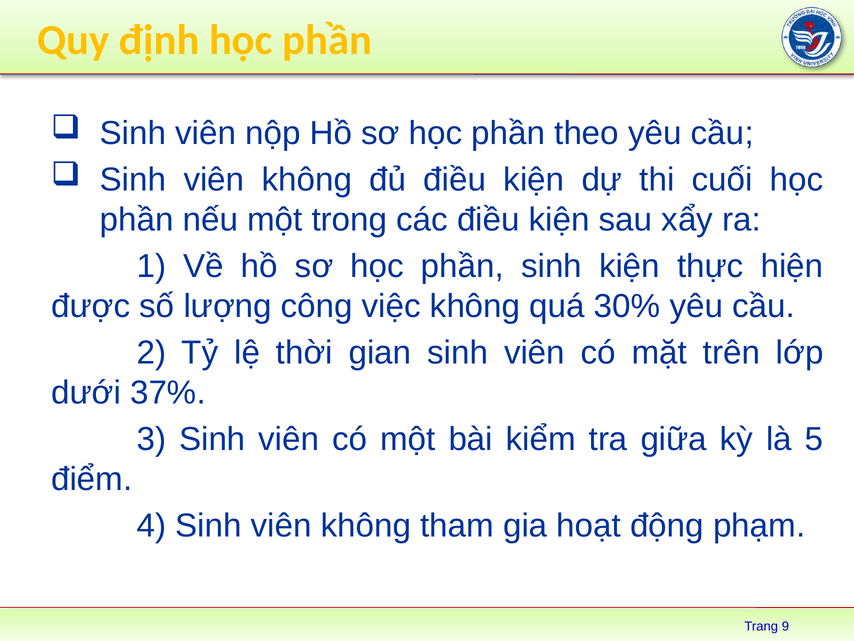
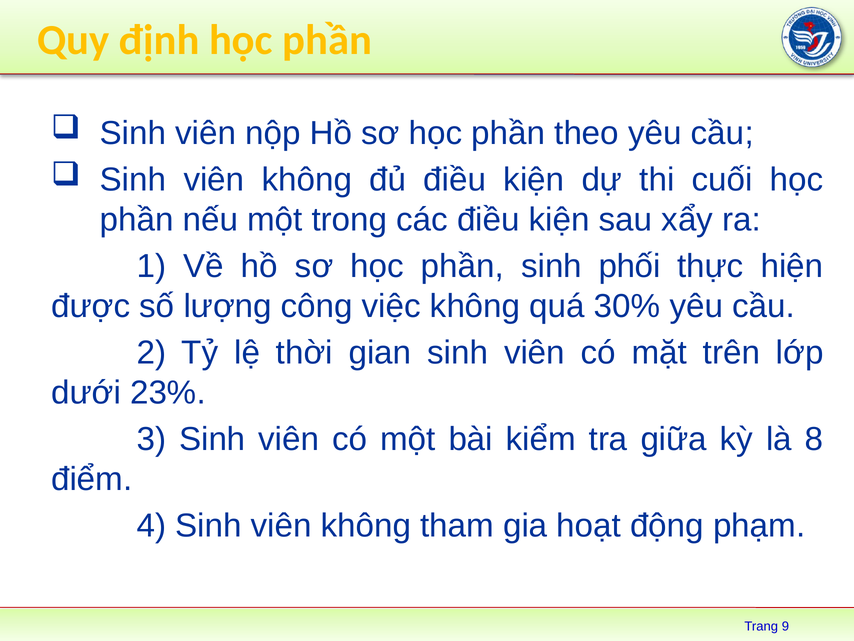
sinh kiện: kiện -> phối (630, 266)
37%: 37% -> 23% (168, 393)
5: 5 -> 8 (814, 439)
